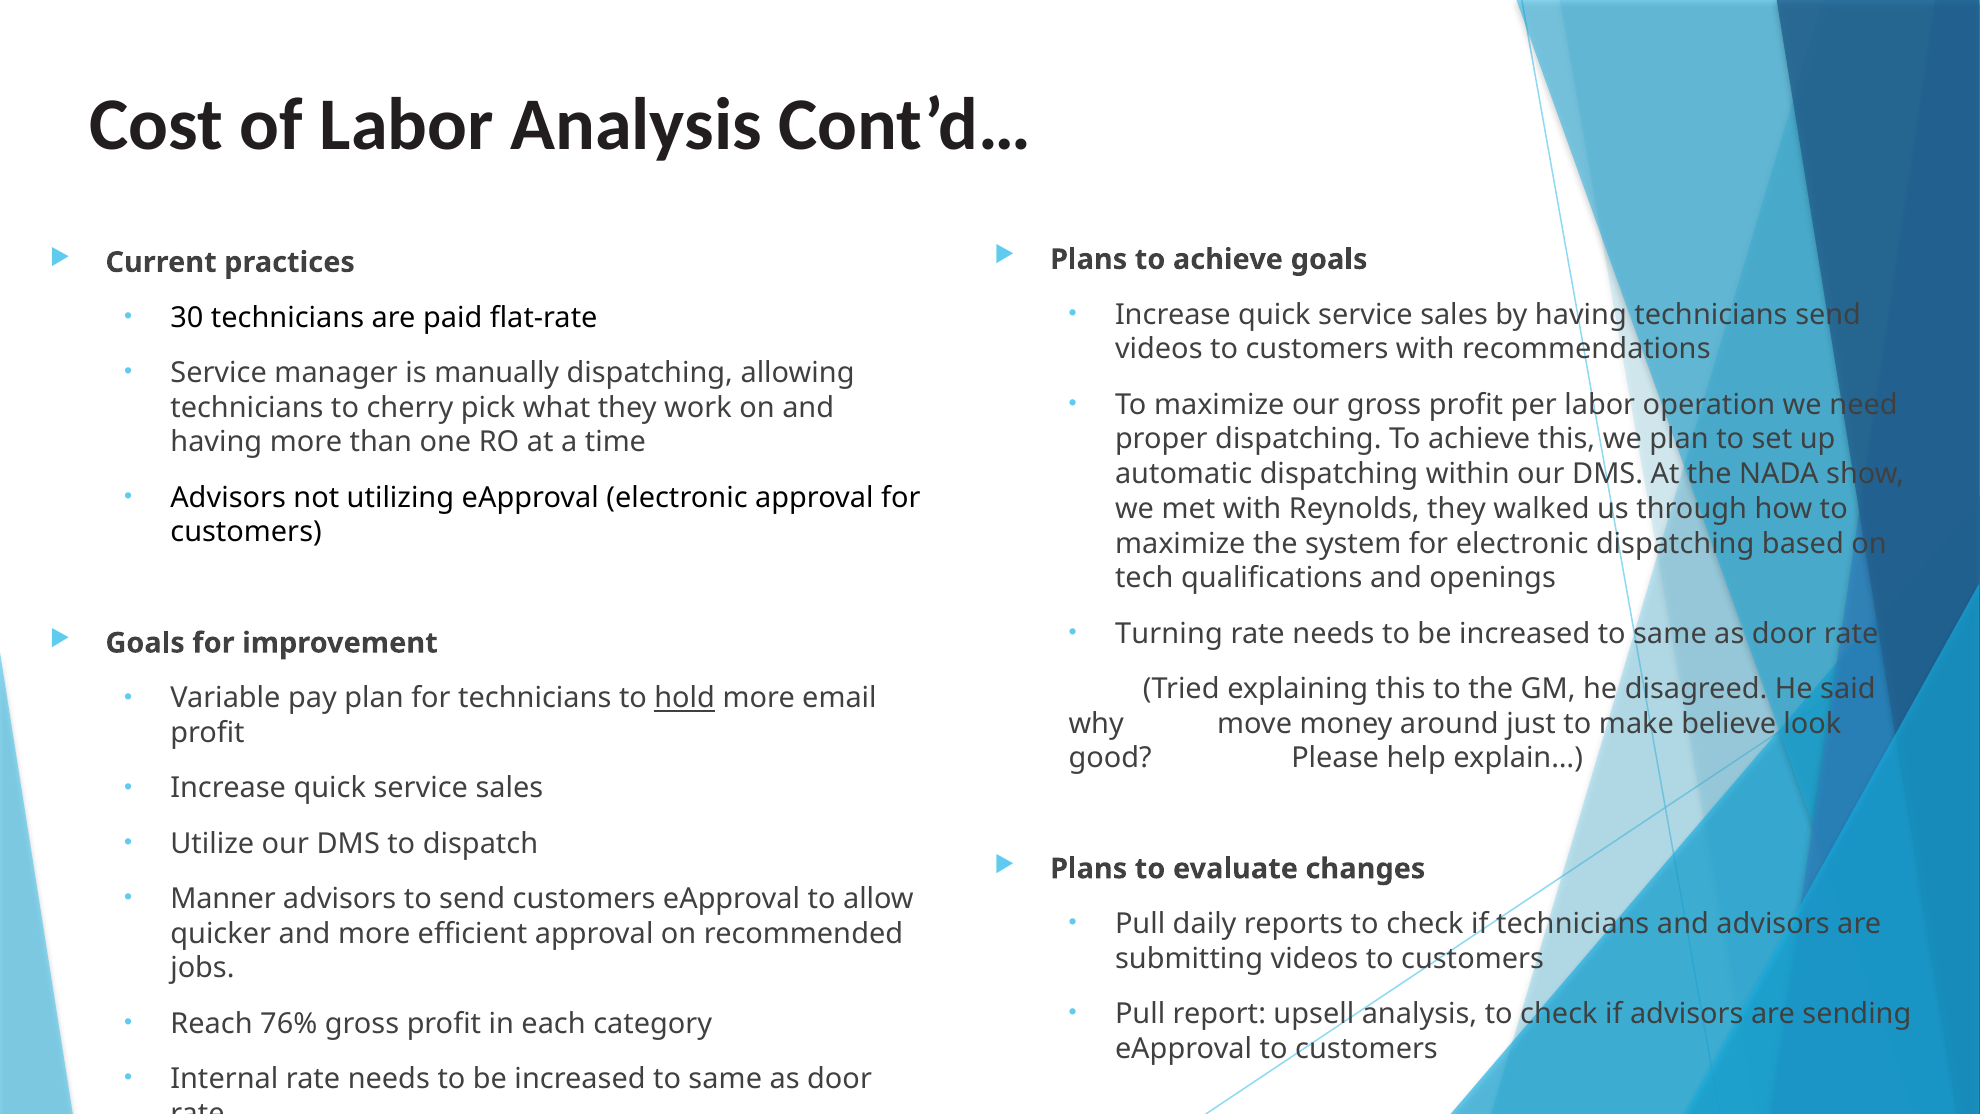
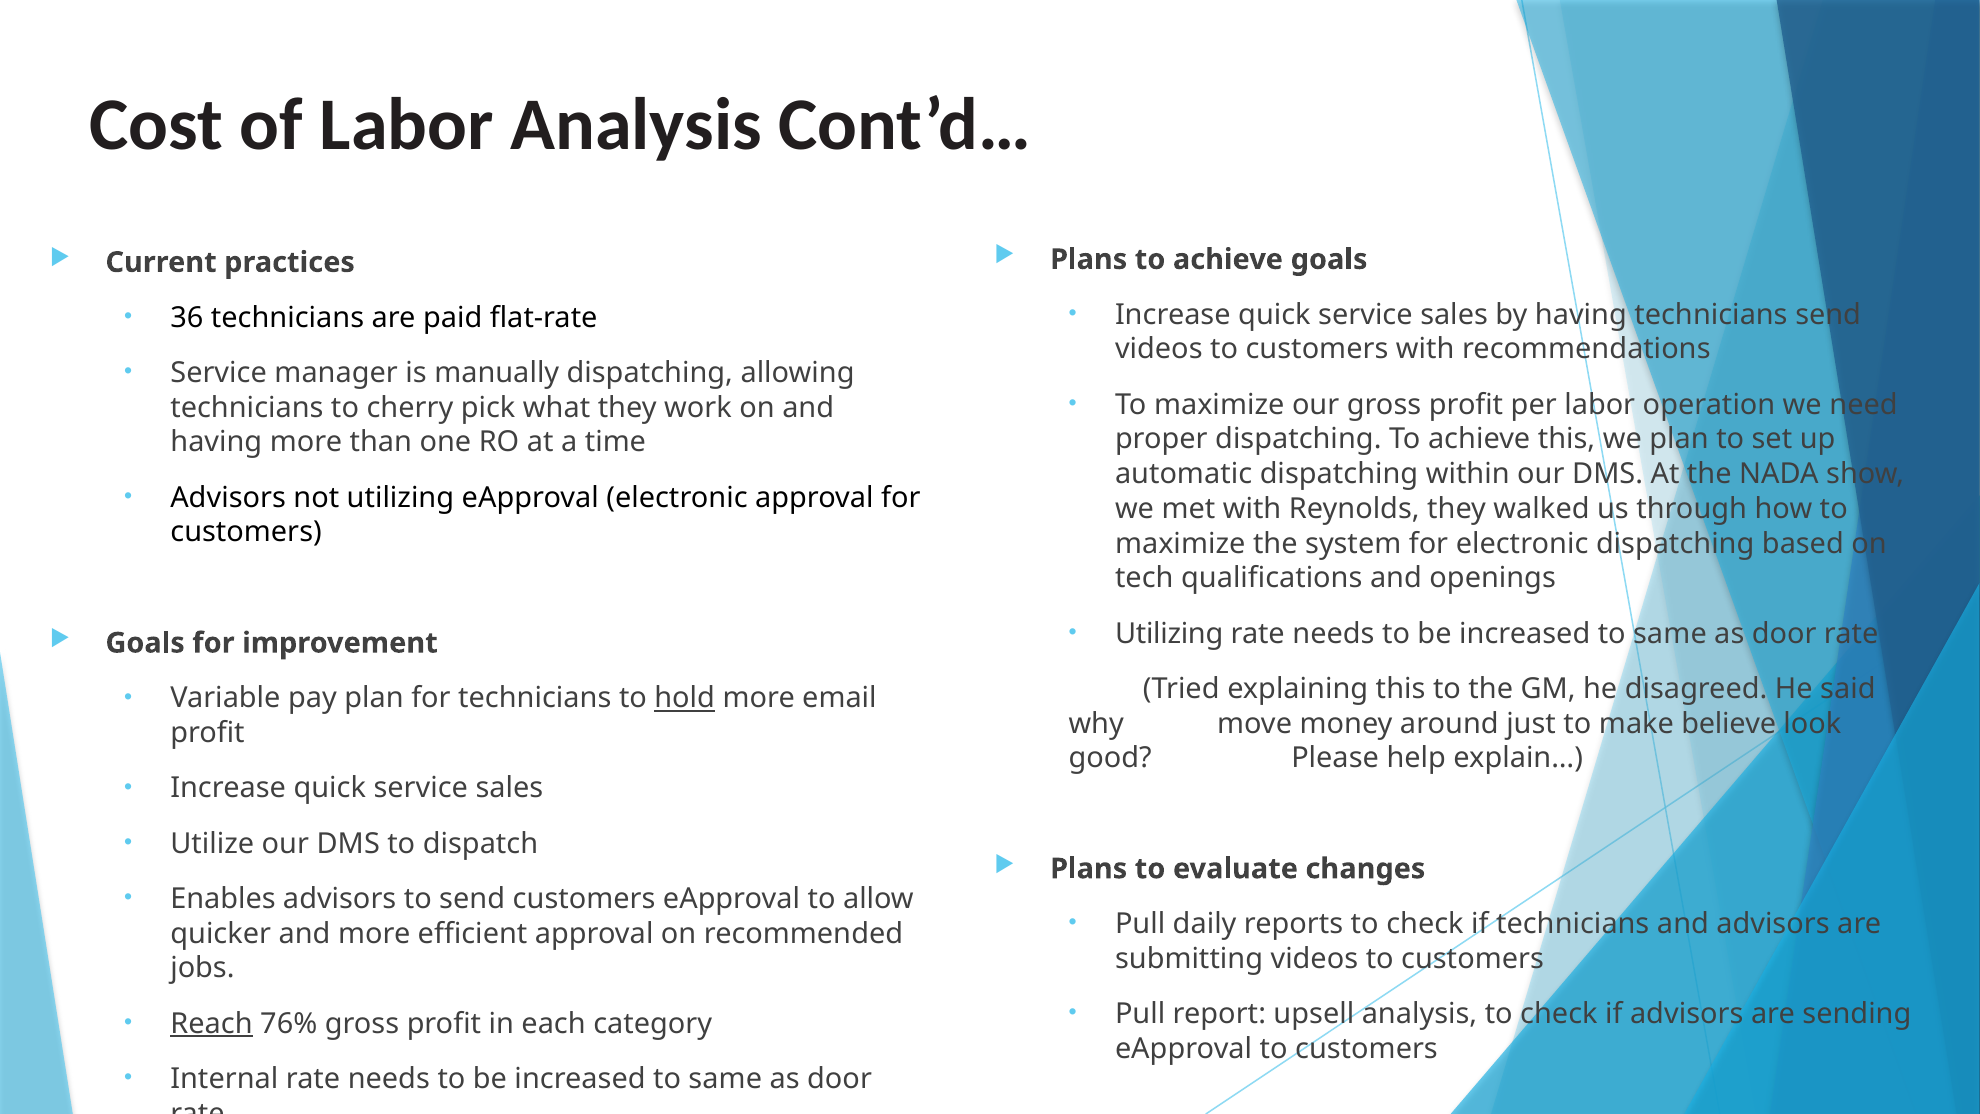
30: 30 -> 36 (187, 318)
Turning: Turning -> Utilizing (1169, 633)
Manner: Manner -> Enables (223, 899)
Reach underline: none -> present (212, 1023)
